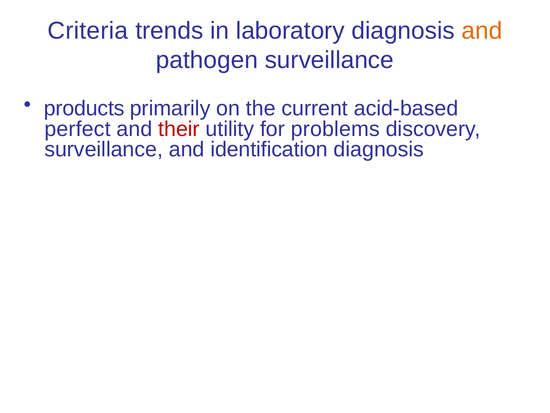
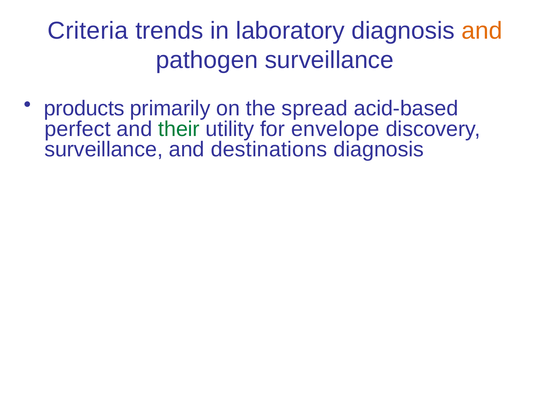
current: current -> spread (315, 108)
their colour: red -> green (179, 129)
problems: problems -> envelope (335, 129)
identification: identification -> destinations (269, 149)
